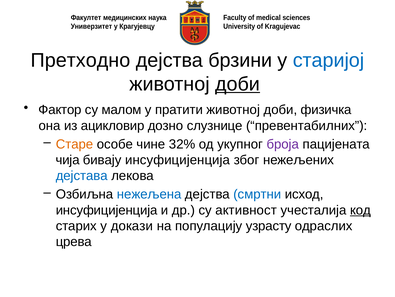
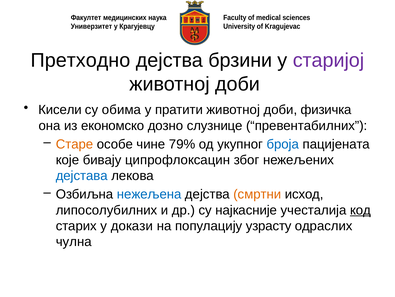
старијој colour: blue -> purple (329, 60)
доби underline: present -> none (238, 84)
Фактор: Фактор -> Кисели (60, 110)
малом: малом -> обима (121, 110)
ацикловир: ацикловир -> економско (113, 125)
32%: 32% -> 79% (182, 144)
броја colour: purple -> blue (283, 144)
чија: чија -> које (68, 160)
бивају инсуфицијенција: инсуфицијенција -> ципрофлоксацин (178, 160)
смртни colour: blue -> orange (257, 194)
инсуфицијенција: инсуфицијенција -> липосолубилних (107, 210)
активност: активност -> најкасније (246, 210)
црева: црева -> чулна (74, 241)
